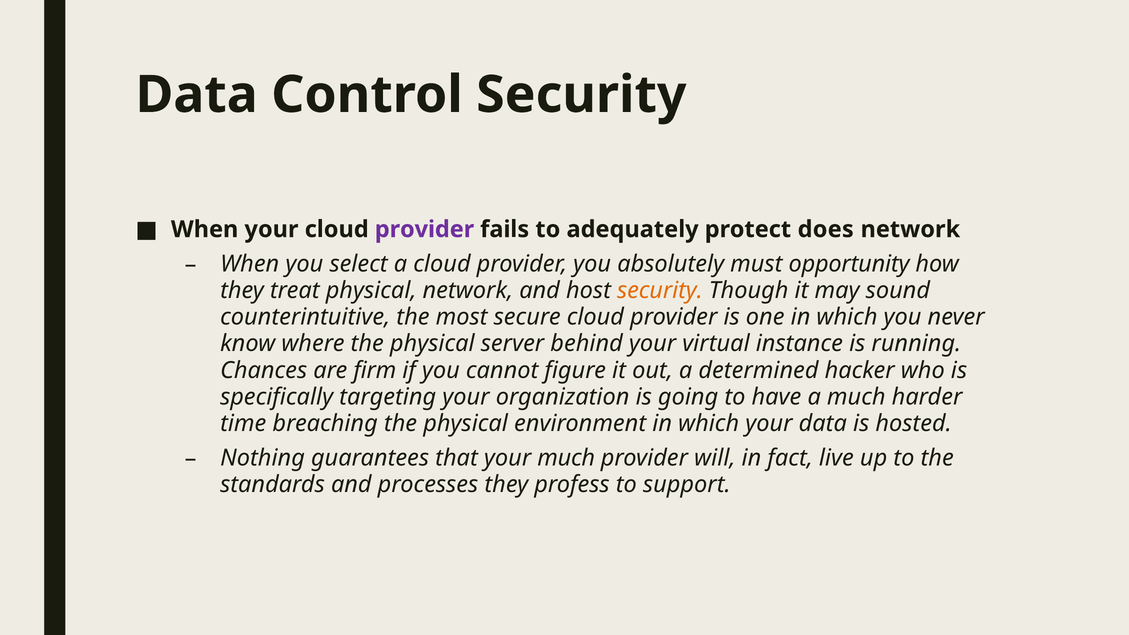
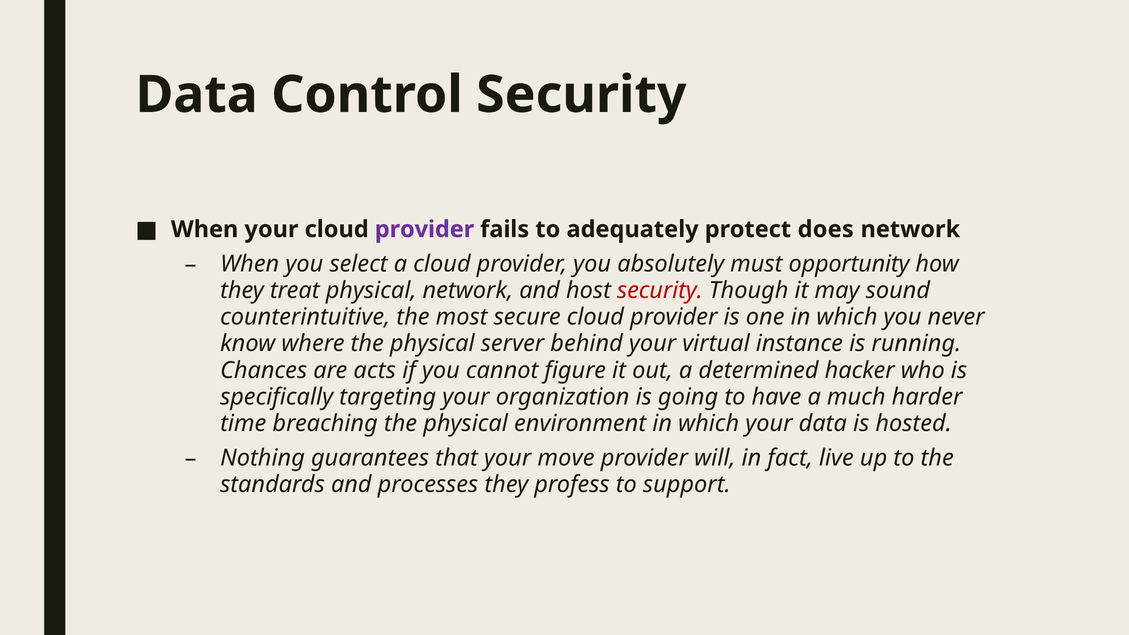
security colour: orange -> red (660, 291)
firm: firm -> acts (375, 370)
your much: much -> move (566, 458)
